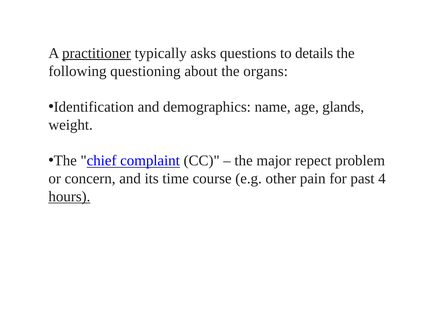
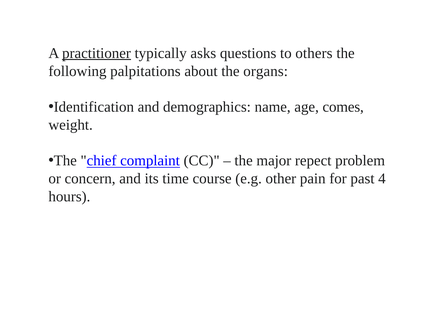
details: details -> others (314, 53)
questioning: questioning -> palpitations (145, 71)
glands: glands -> comes (343, 107)
hours underline: present -> none (69, 197)
